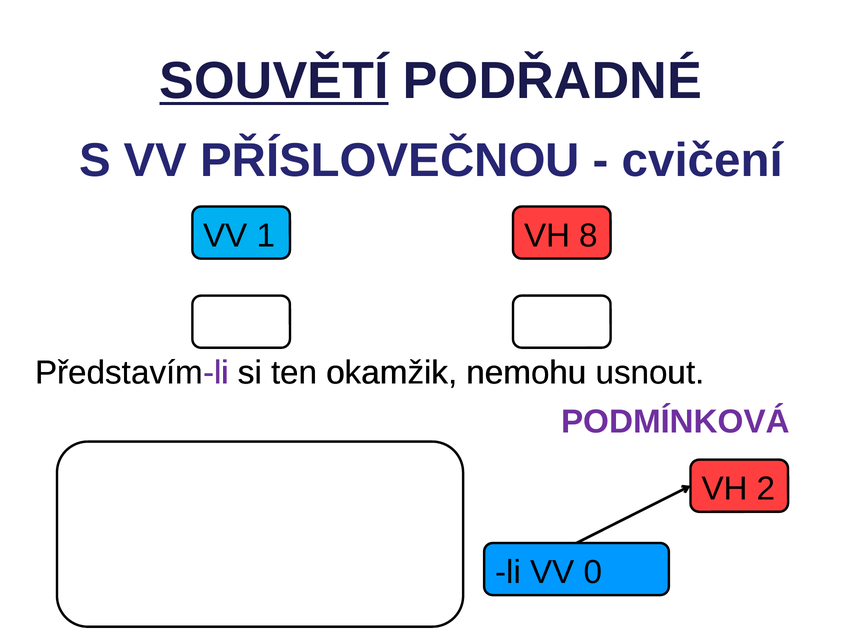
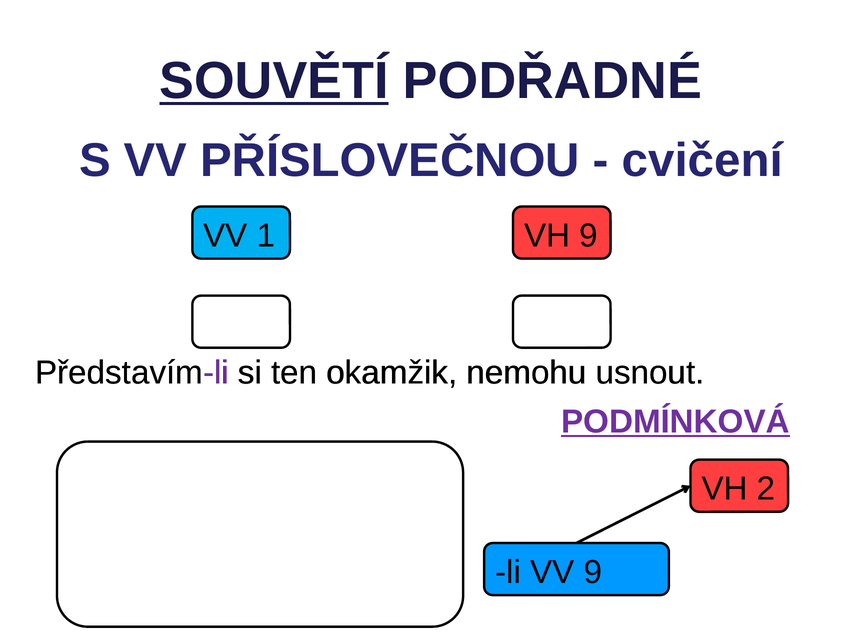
VH 8: 8 -> 9 (589, 236)
PODMÍNKOVÁ underline: none -> present (676, 422)
VV 0: 0 -> 9 (593, 572)
